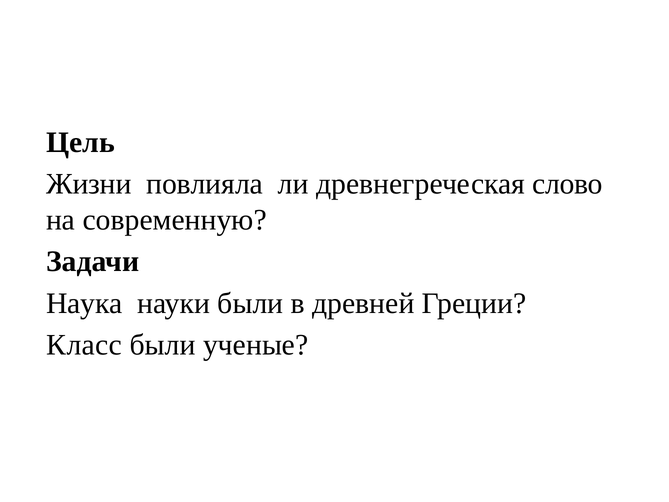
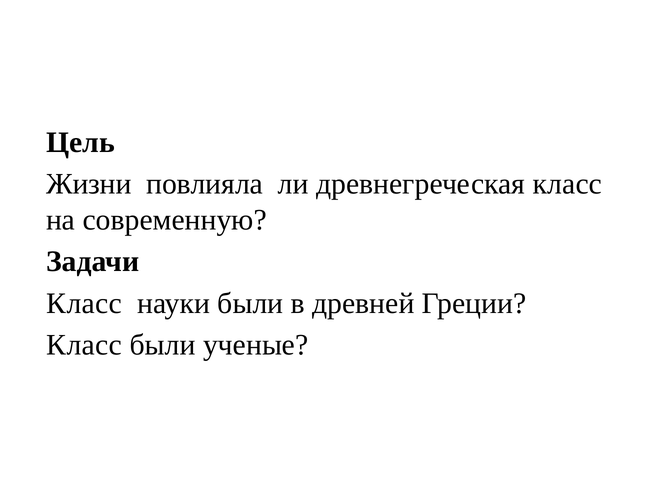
древнегреческая слово: слово -> класс (567, 184)
Наука: Наука -> Класс (84, 303)
